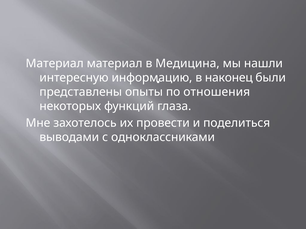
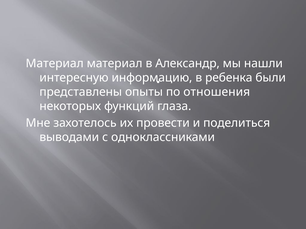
Медицина: Медицина -> Александр (188, 64)
наконец: наконец -> ребенка (229, 78)
